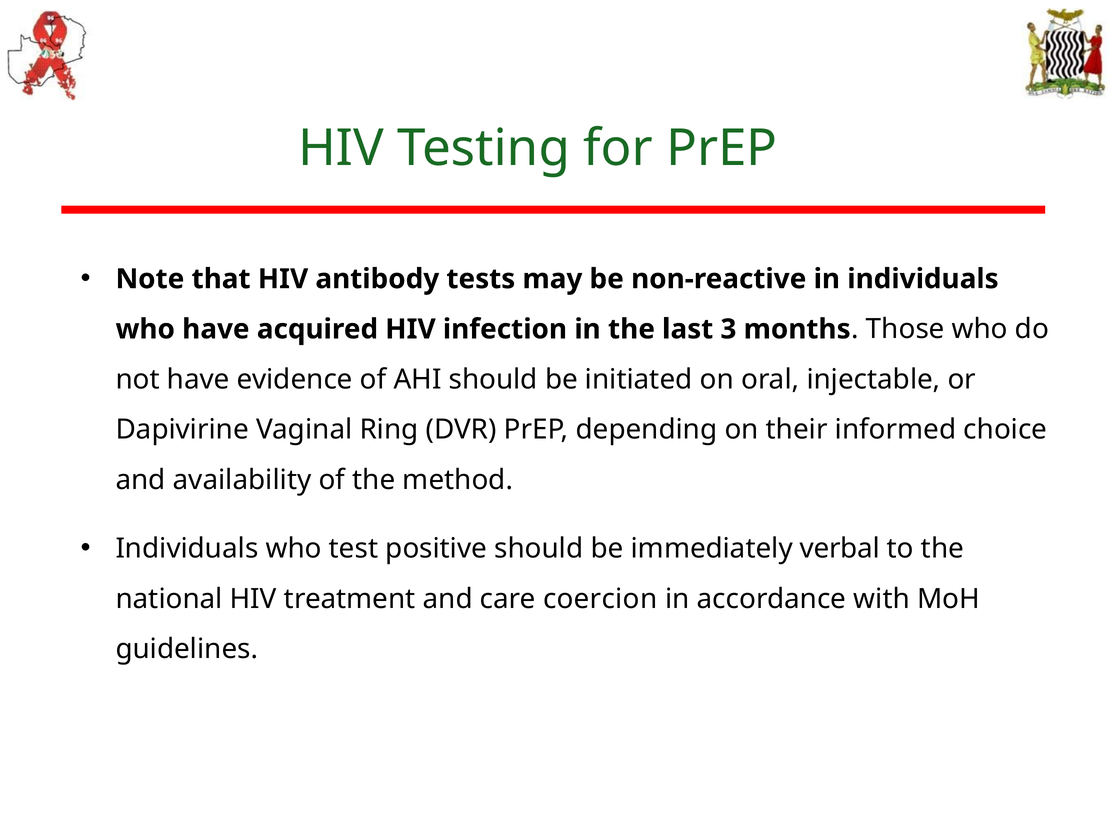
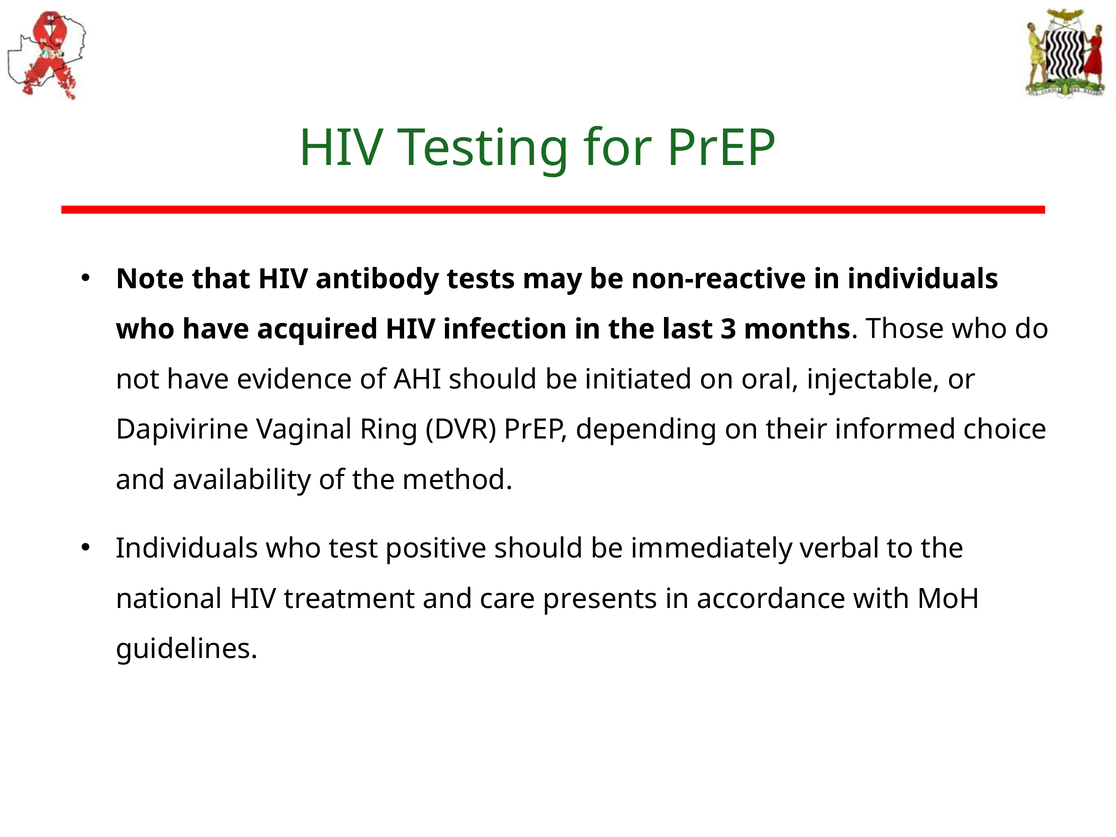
coercion: coercion -> presents (600, 599)
